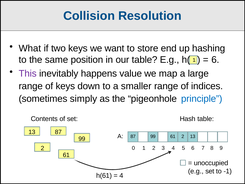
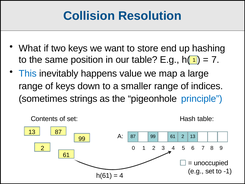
6: 6 -> 7 (215, 60)
This colour: purple -> blue (28, 73)
simply: simply -> strings (84, 99)
